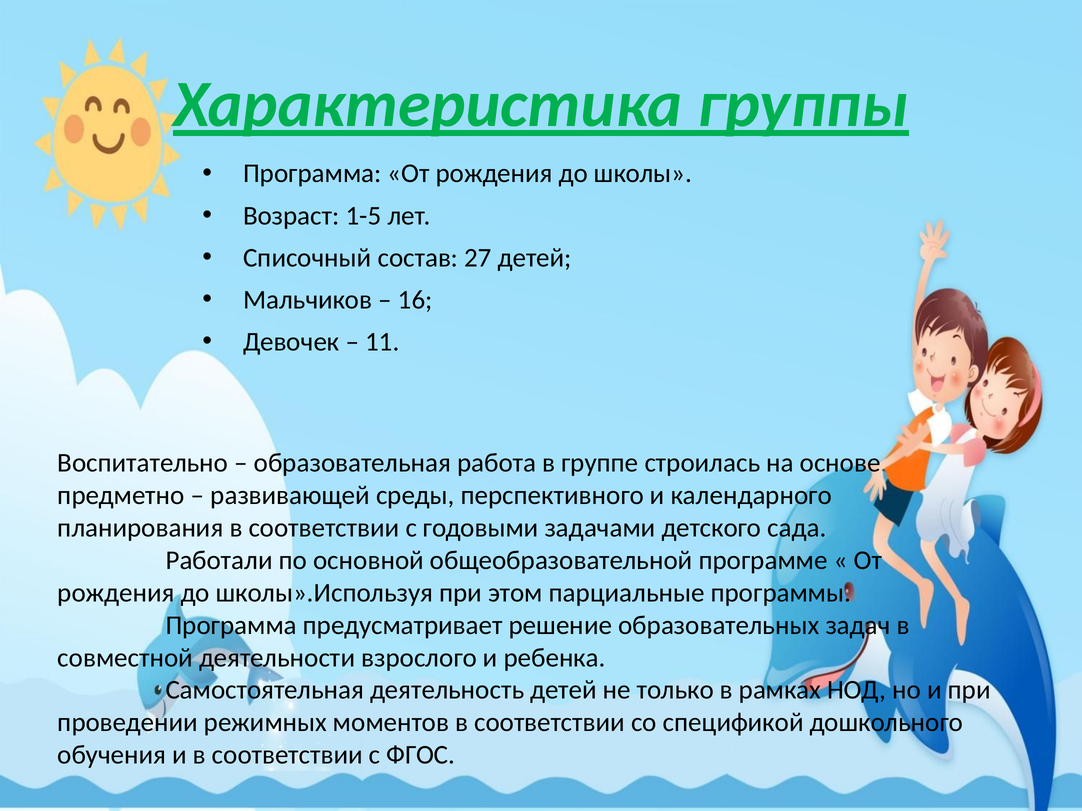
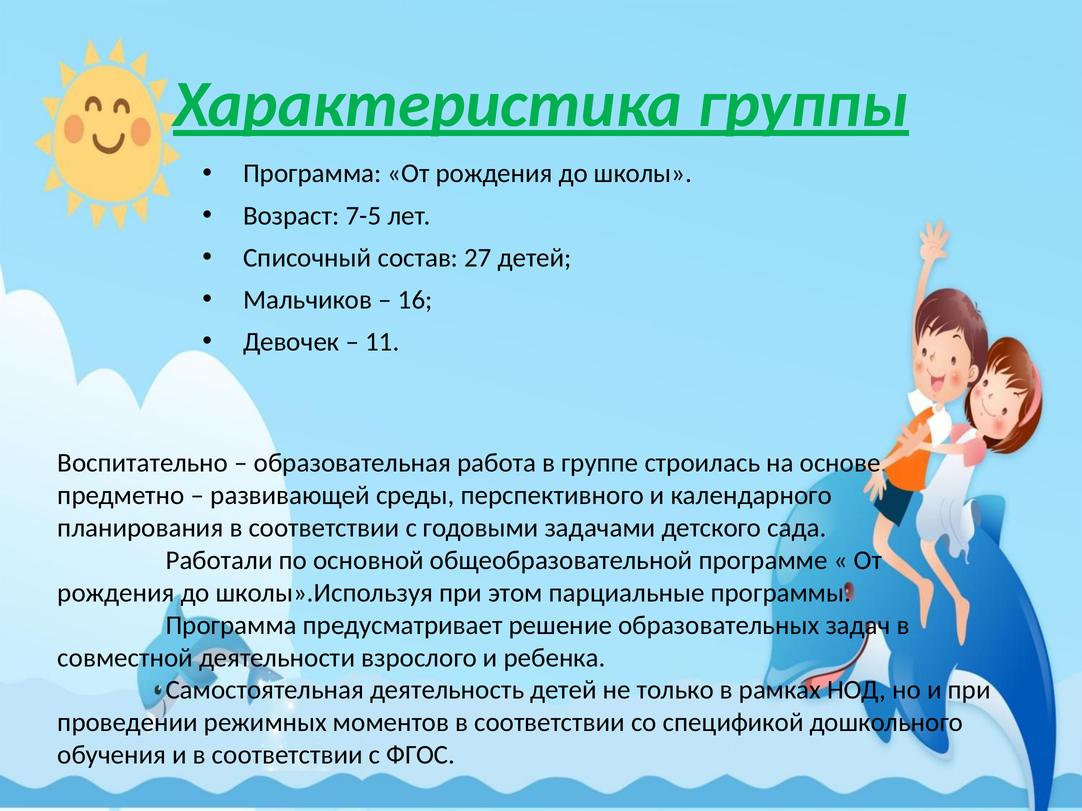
1-5: 1-5 -> 7-5 (364, 216)
